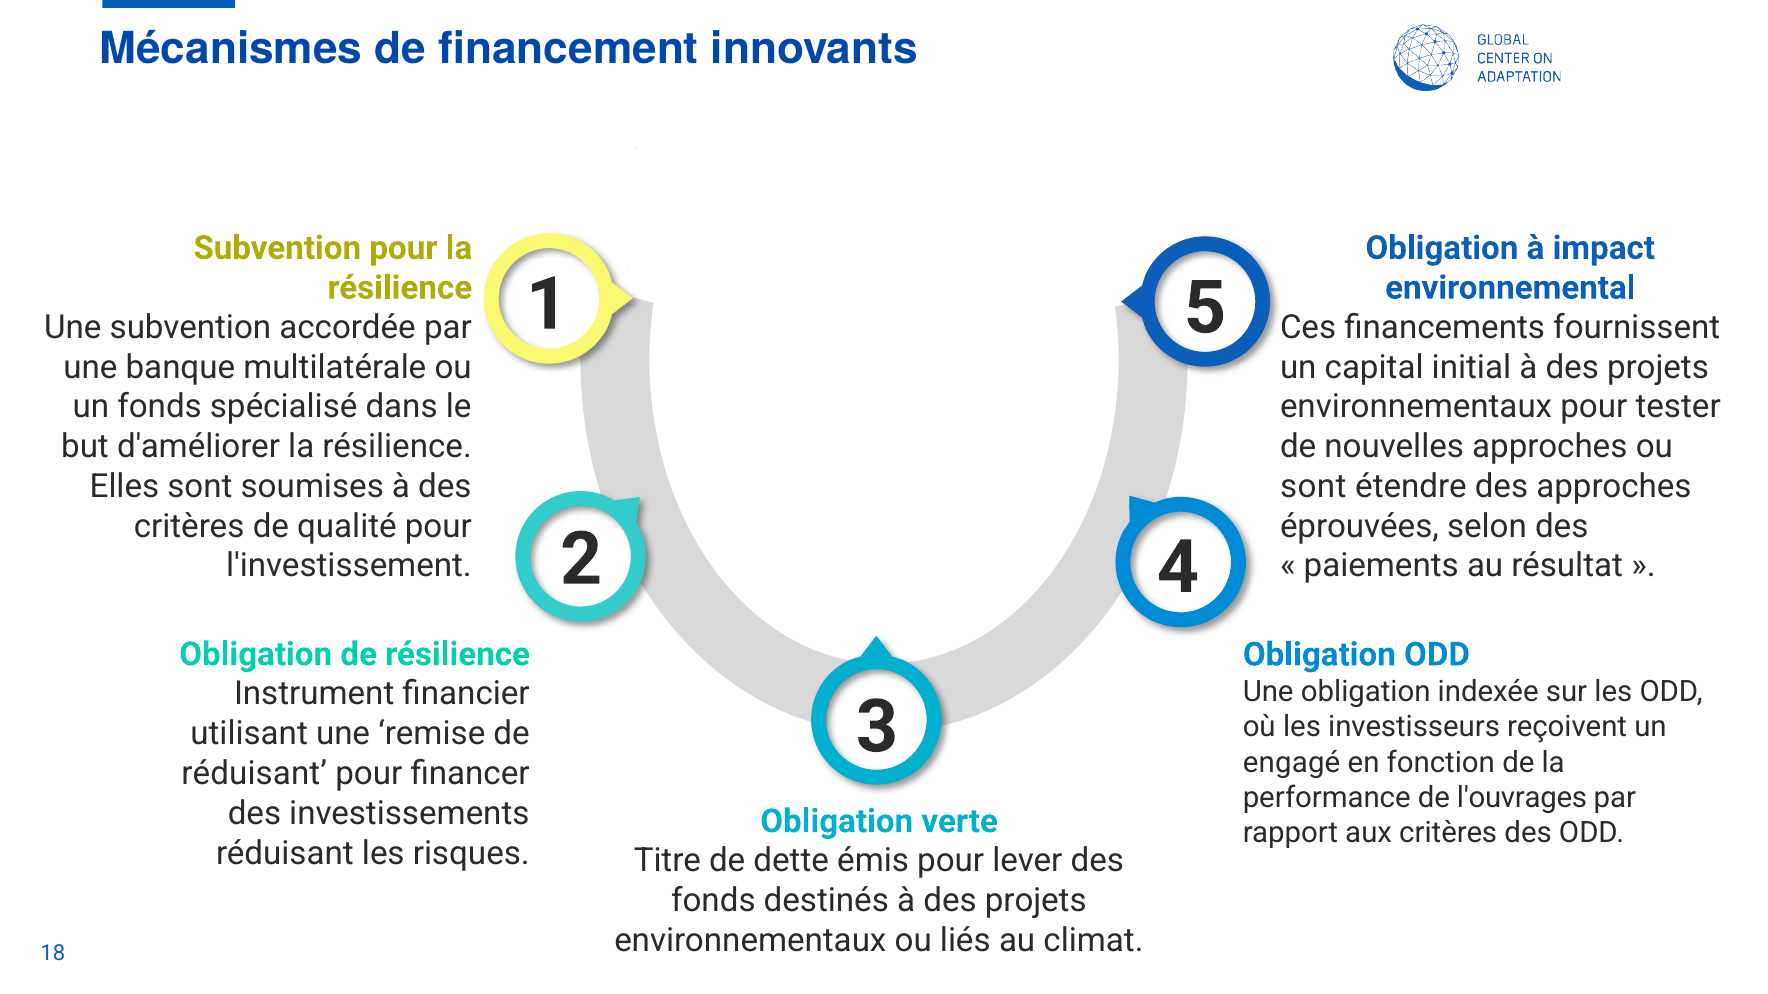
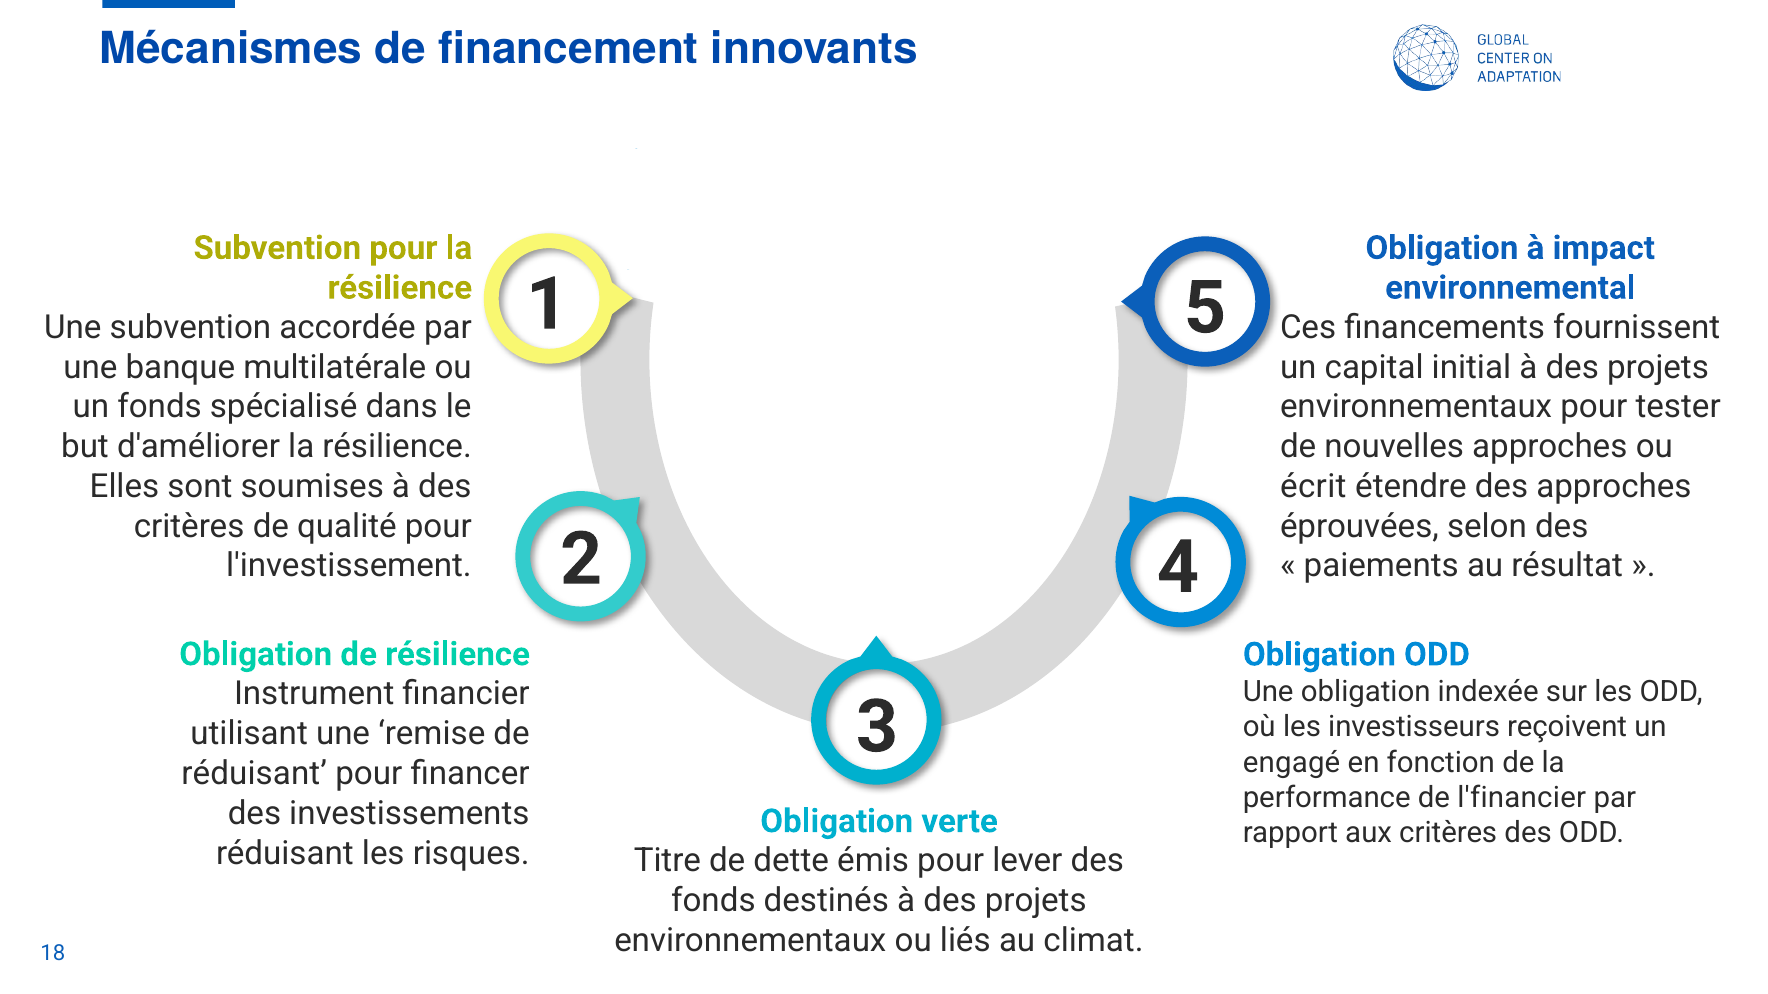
sont: sont -> écrit (1313, 487)
l'ouvrages: l'ouvrages -> l'financier (1522, 798)
